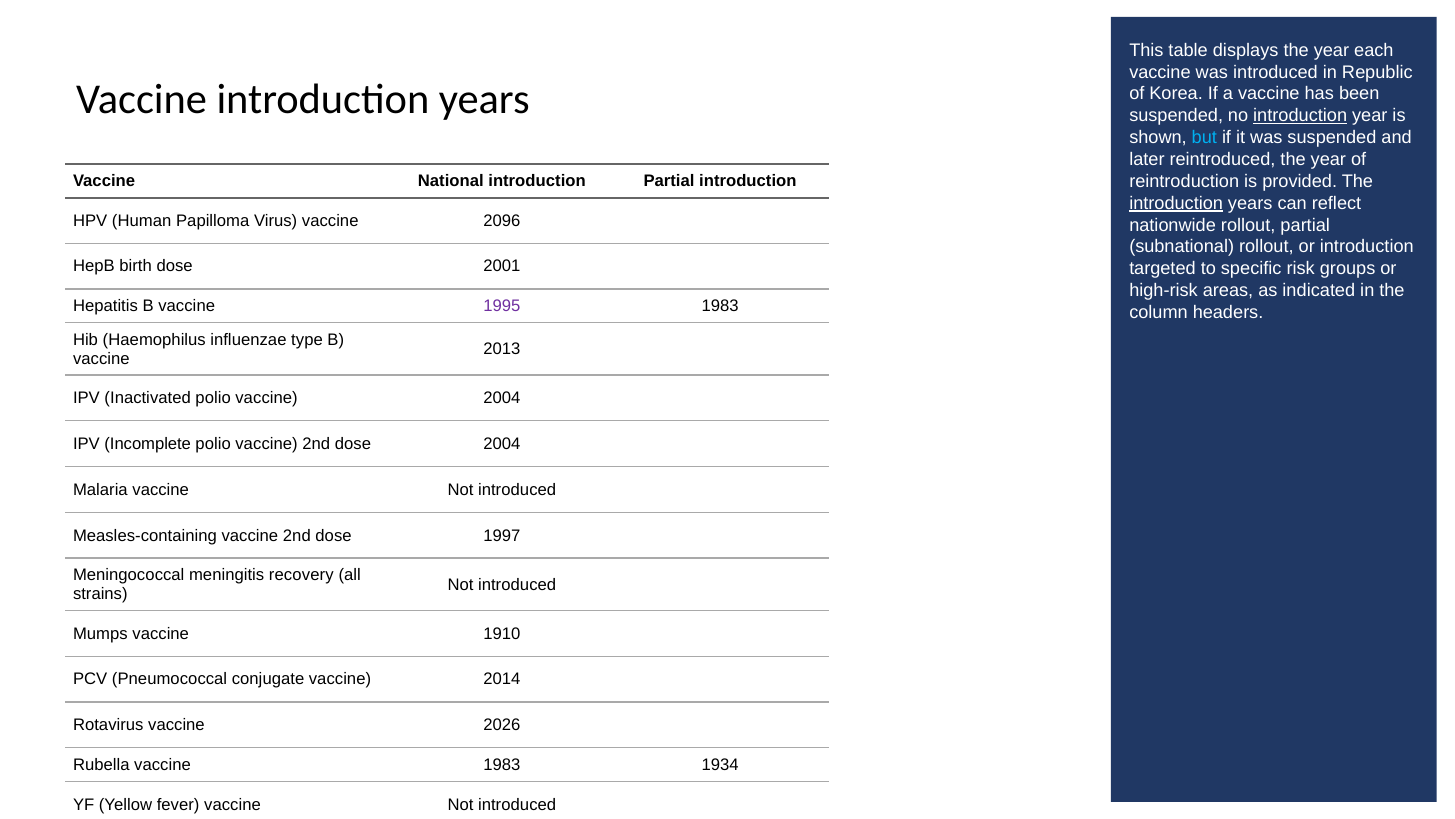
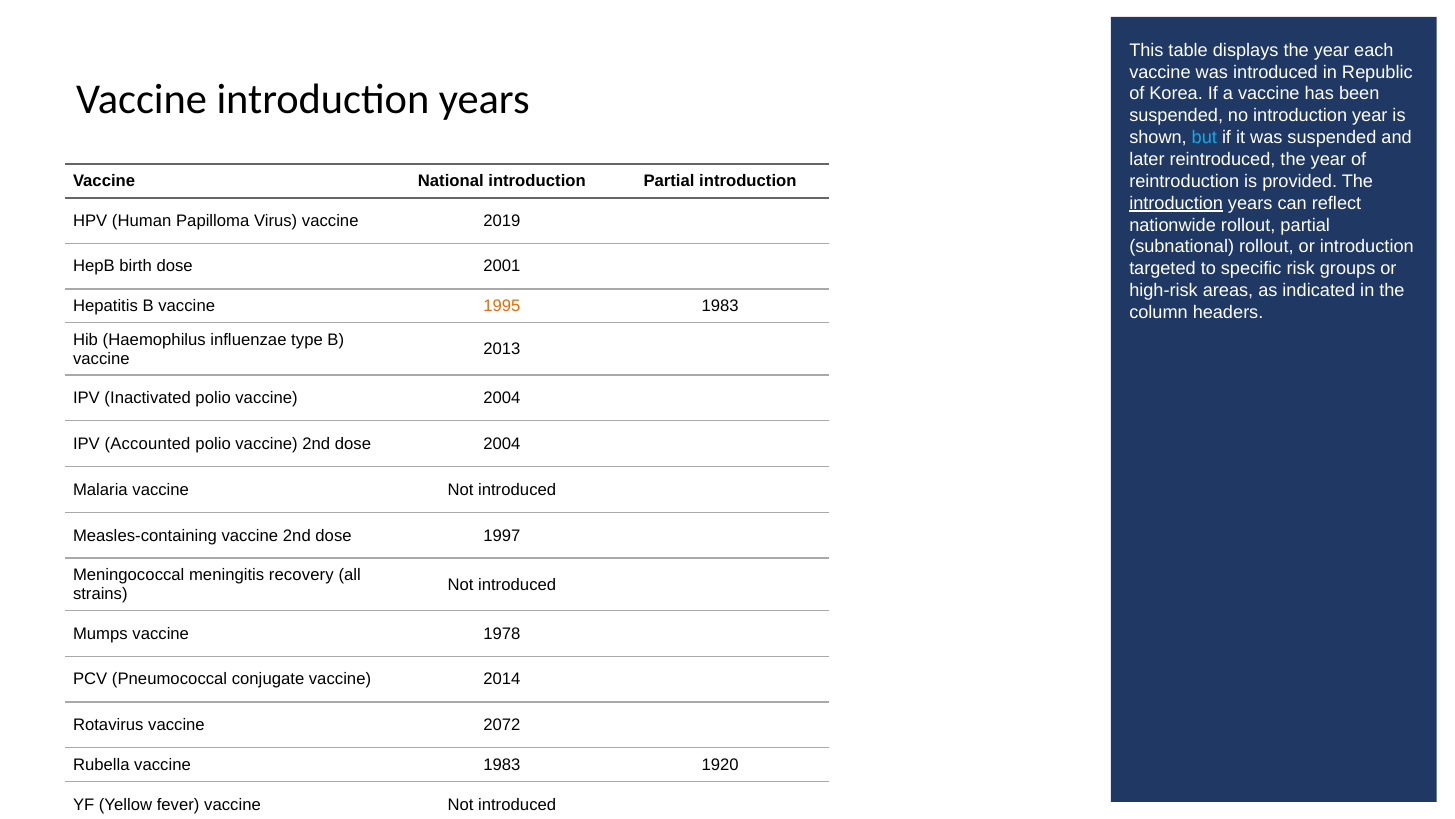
introduction underline: present -> none (1300, 116)
2096: 2096 -> 2019 (502, 221)
1995 colour: purple -> orange (502, 306)
Incomplete: Incomplete -> Accounted (148, 444)
1910: 1910 -> 1978 (502, 633)
2026: 2026 -> 2072 (502, 725)
1934: 1934 -> 1920 (720, 764)
